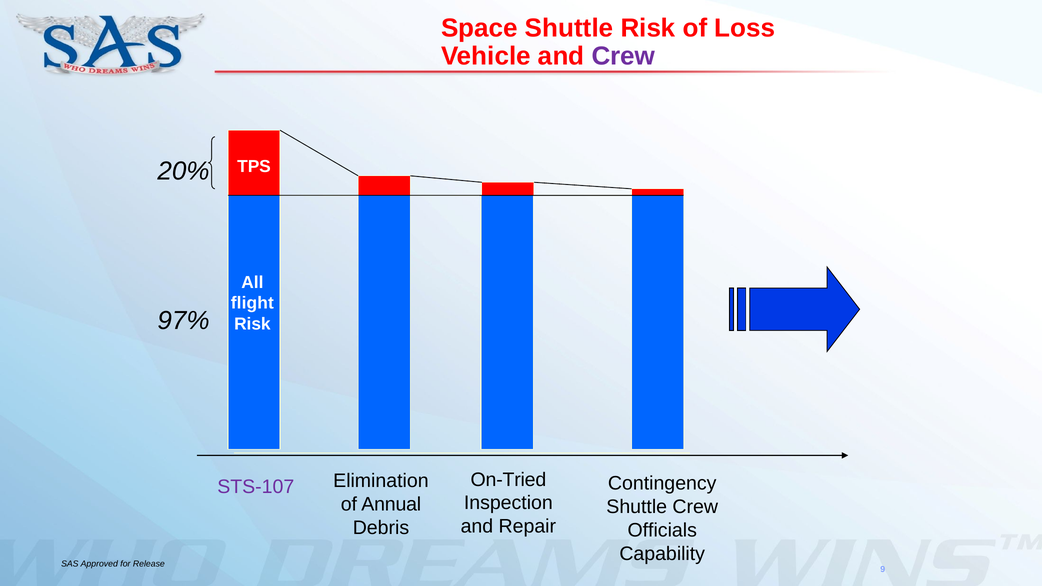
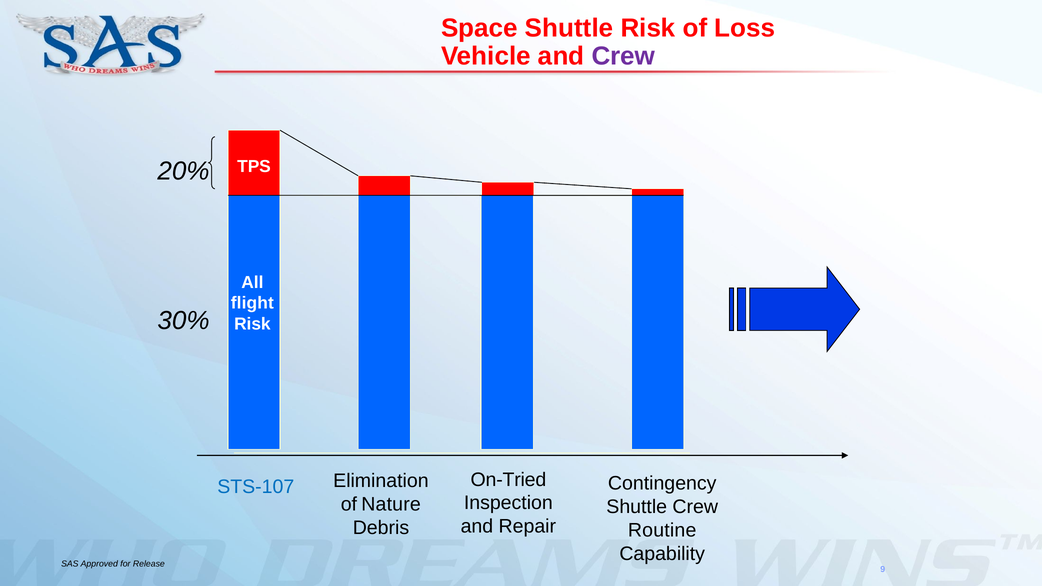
97%: 97% -> 30% (183, 321)
STS-107 colour: purple -> blue (256, 487)
Annual: Annual -> Nature (391, 504)
Officials: Officials -> Routine (662, 530)
